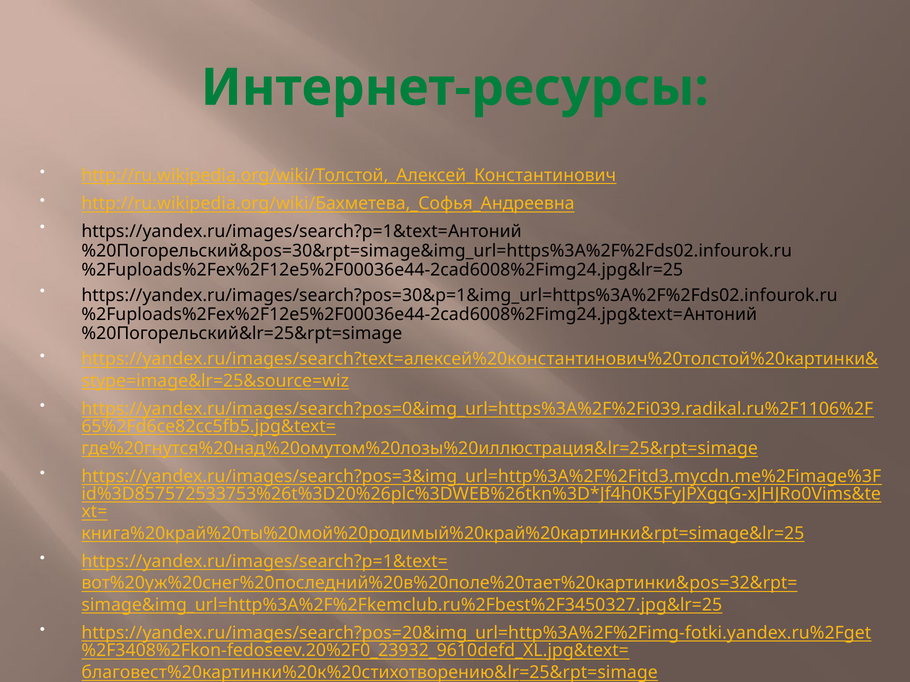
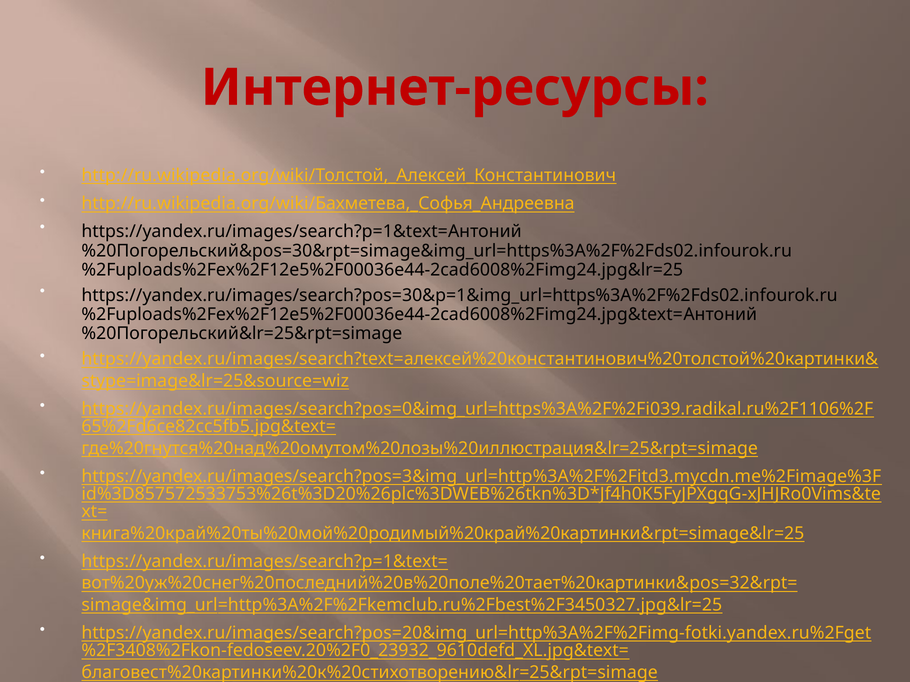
Интернет-ресурсы colour: green -> red (455, 88)
